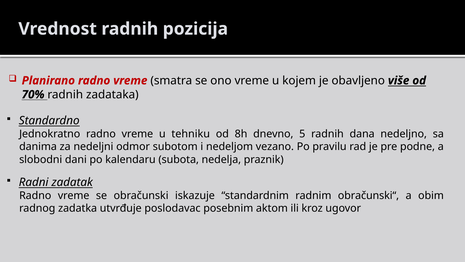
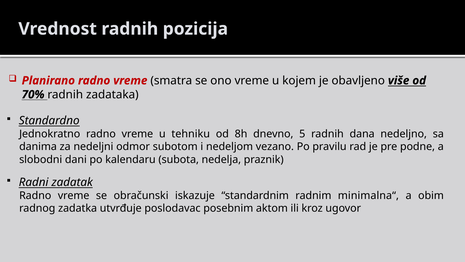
obračunski“: obračunski“ -> minimalna“ (368, 195)
